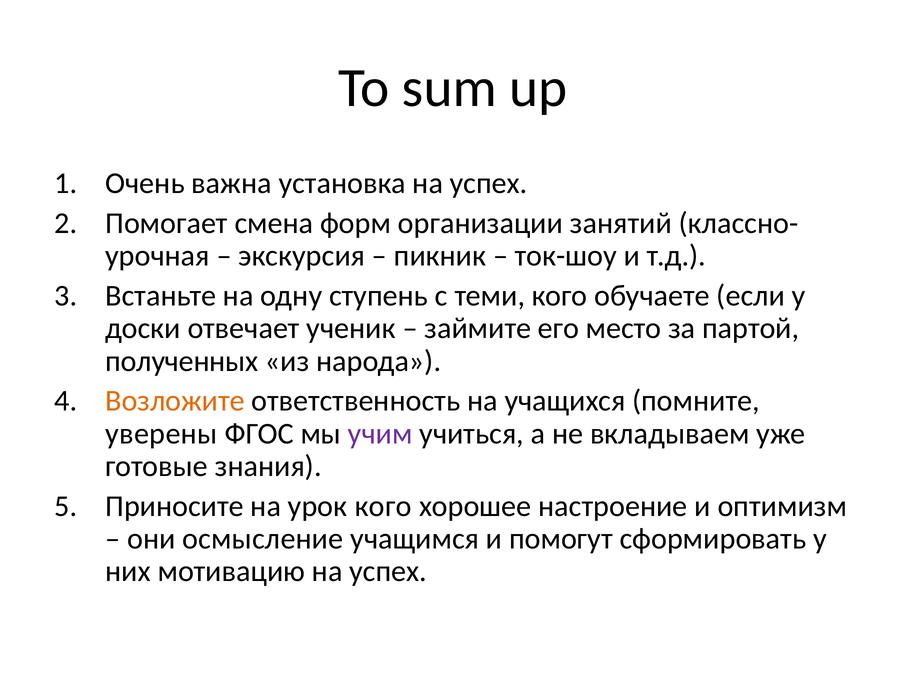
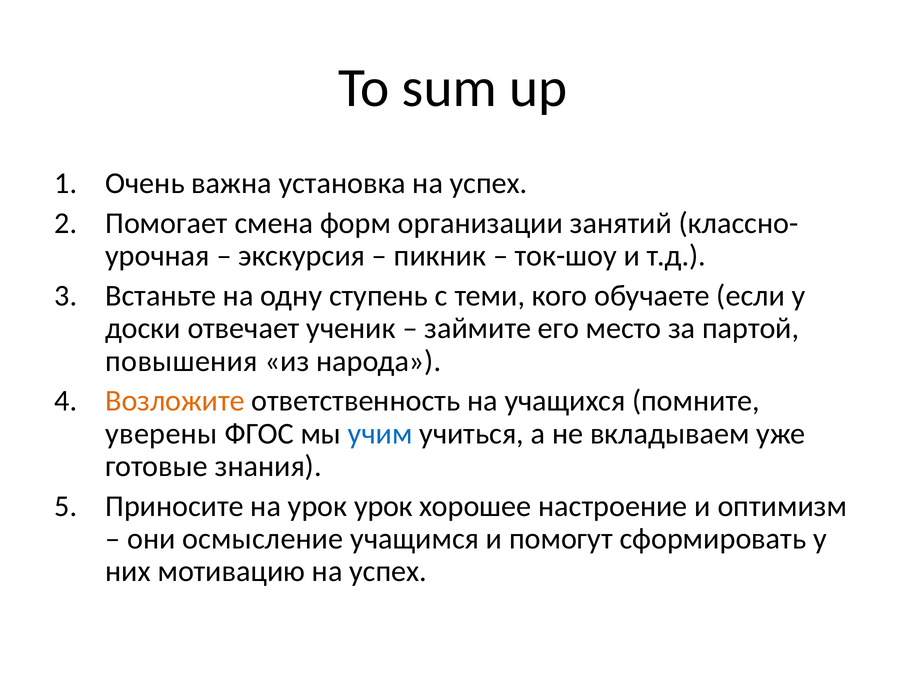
полученных: полученных -> повышения (182, 361)
учим colour: purple -> blue (380, 433)
урок кого: кого -> урок (383, 506)
